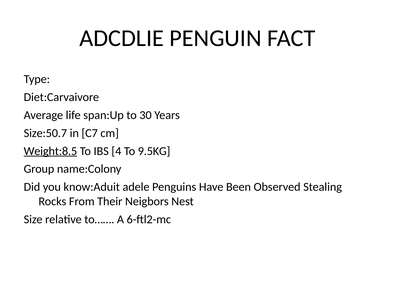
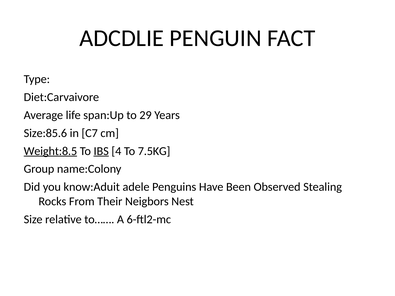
30: 30 -> 29 (146, 115)
Size:50.7: Size:50.7 -> Size:85.6 (45, 133)
IBS underline: none -> present (101, 151)
9.5KG: 9.5KG -> 7.5KG (154, 151)
